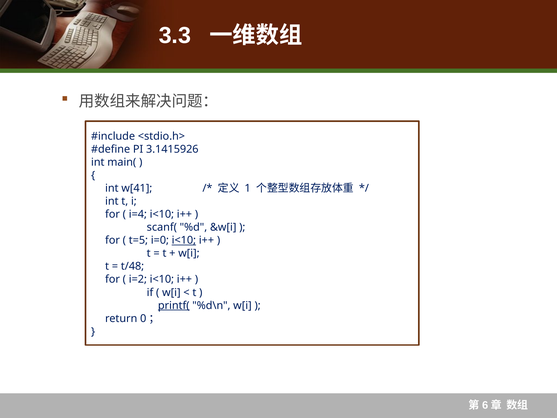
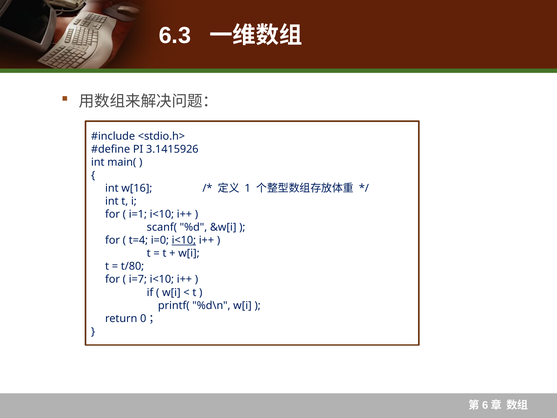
3.3: 3.3 -> 6.3 (175, 36)
w[41: w[41 -> w[16 (137, 188)
i=4: i=4 -> i=1 (138, 214)
t=5: t=5 -> t=4 (138, 240)
t/48: t/48 -> t/80 (133, 266)
i=2: i=2 -> i=7 (138, 279)
printf( underline: present -> none (174, 305)
